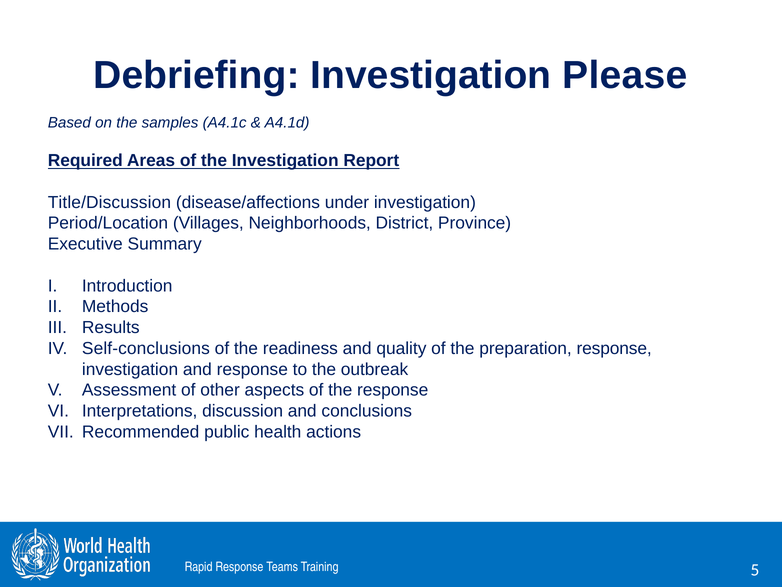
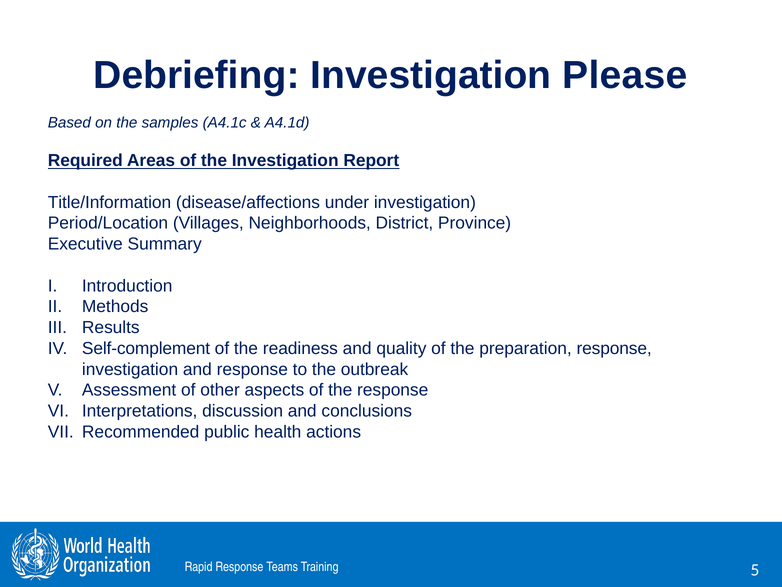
Title/Discussion: Title/Discussion -> Title/Information (110, 202)
Self-conclusions: Self-conclusions -> Self-complement (146, 348)
